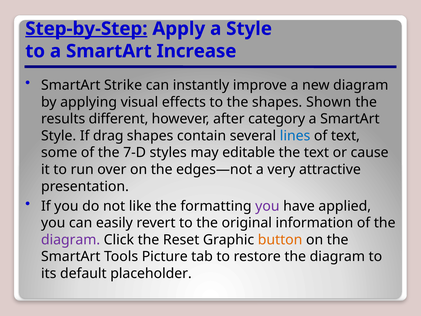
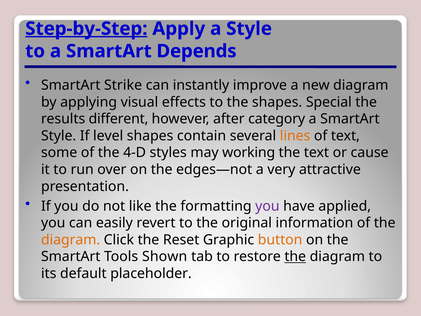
Increase: Increase -> Depends (197, 51)
Shown: Shown -> Special (329, 102)
drag: drag -> level (108, 136)
lines colour: blue -> orange (295, 136)
7-D: 7-D -> 4-D (135, 153)
editable: editable -> working (249, 153)
diagram colour: purple -> orange (71, 240)
Picture: Picture -> Shown (165, 256)
the underline: none -> present (295, 256)
